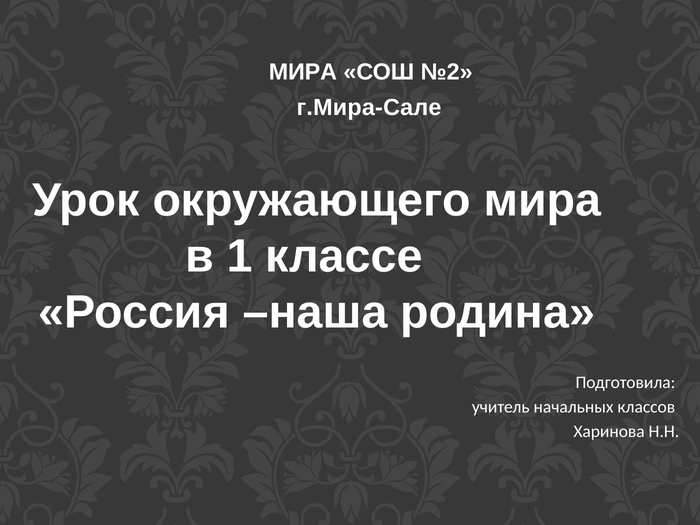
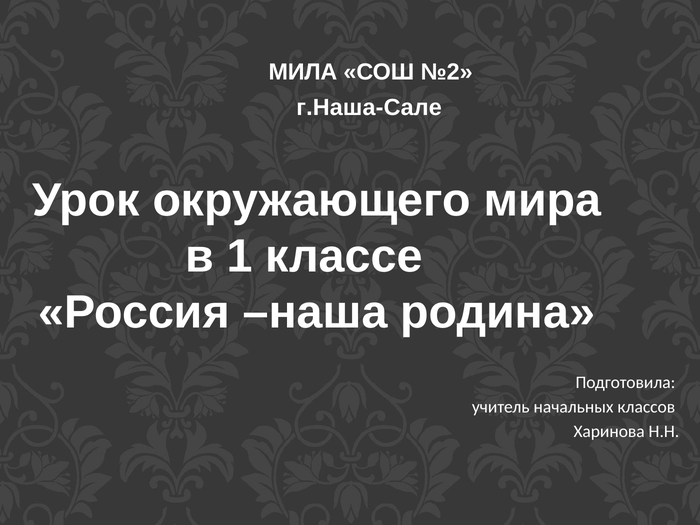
МИРА: МИРА -> МИЛА (303, 72)
г.Мира-Сале: г.Мира-Сале -> г.Наша-Сале (369, 107)
